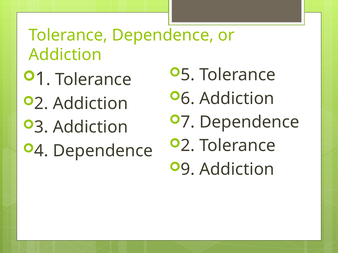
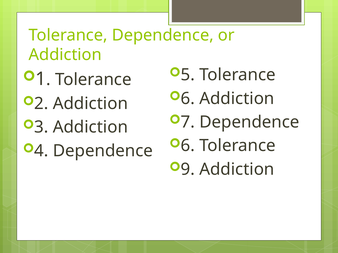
2: 2 -> 6 (188, 146)
